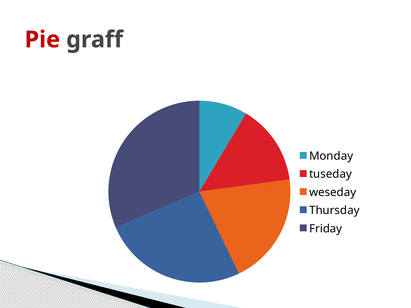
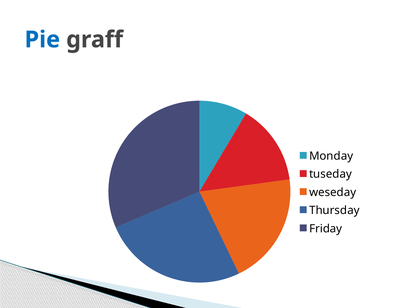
Pie colour: red -> blue (42, 40)
